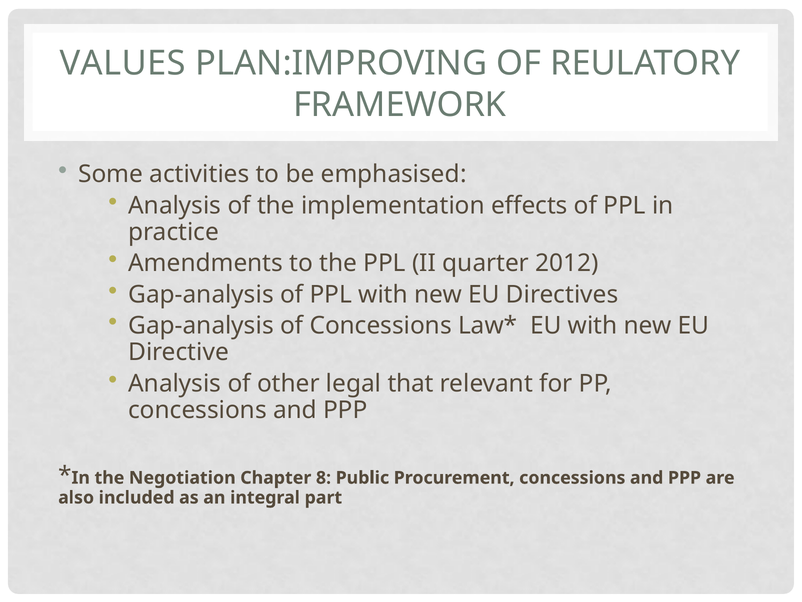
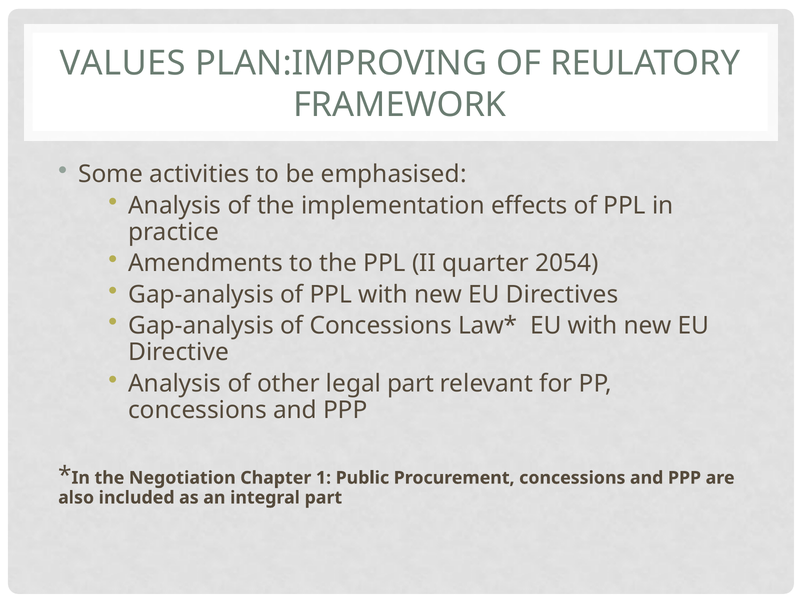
2012: 2012 -> 2054 (567, 263)
legal that: that -> part (411, 383)
8: 8 -> 1 (323, 477)
